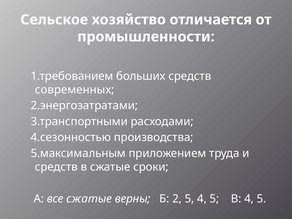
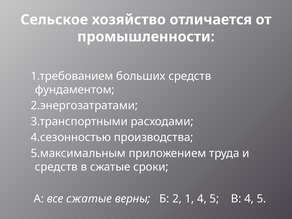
современных: современных -> фундаментом (75, 90)
2 5: 5 -> 1 (189, 199)
